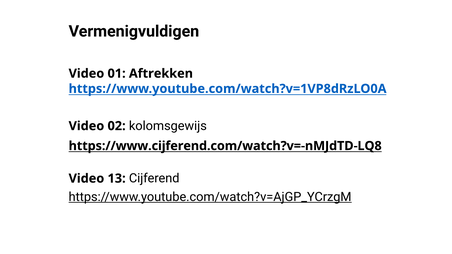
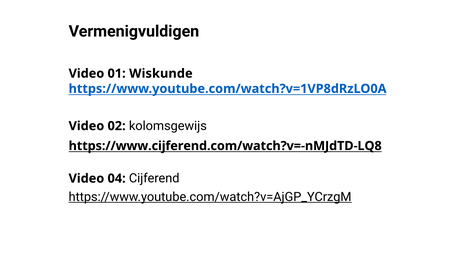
Aftrekken: Aftrekken -> Wiskunde (161, 74)
13: 13 -> 04 (117, 179)
